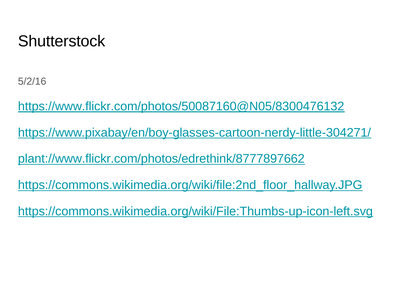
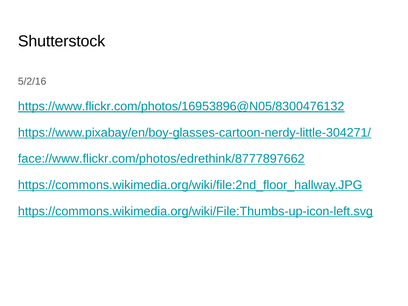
https://www.flickr.com/photos/50087160@N05/8300476132: https://www.flickr.com/photos/50087160@N05/8300476132 -> https://www.flickr.com/photos/16953896@N05/8300476132 (181, 106)
plant://www.flickr.com/photos/edrethink/8777897662: plant://www.flickr.com/photos/edrethink/8777897662 -> face://www.flickr.com/photos/edrethink/8777897662 (161, 159)
